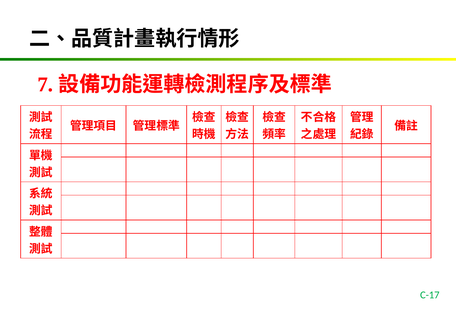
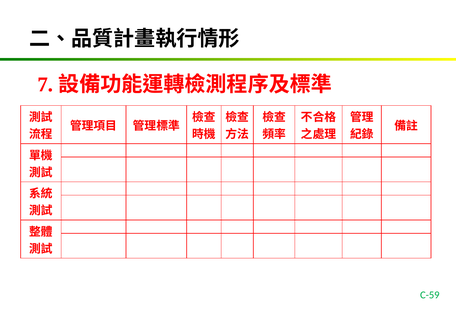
C-17: C-17 -> C-59 (430, 295)
